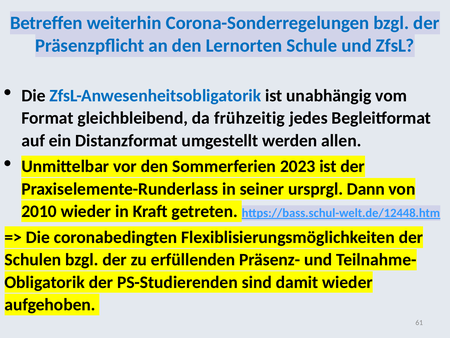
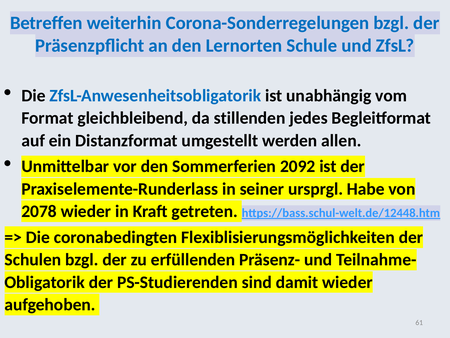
frühzeitig: frühzeitig -> stillenden (250, 118)
2023: 2023 -> 2092 (298, 166)
Dann: Dann -> Habe (366, 189)
2010: 2010 -> 2078 (39, 211)
